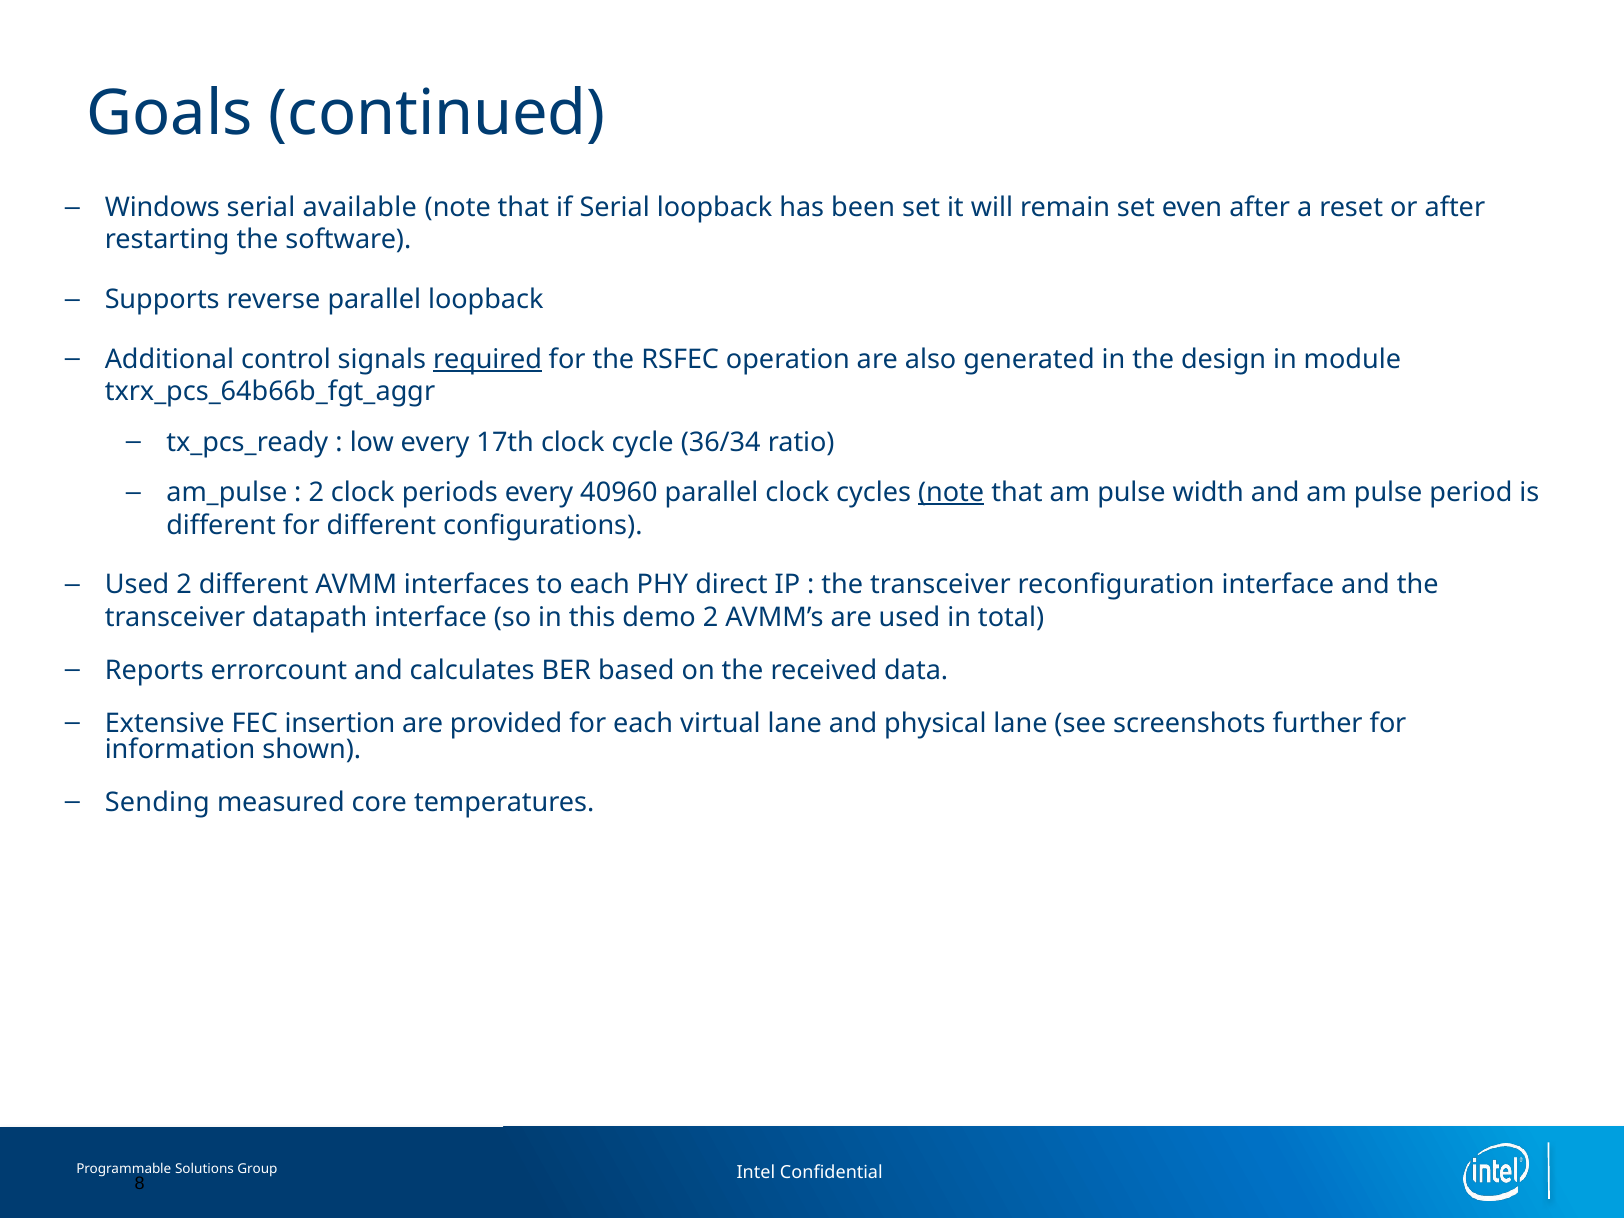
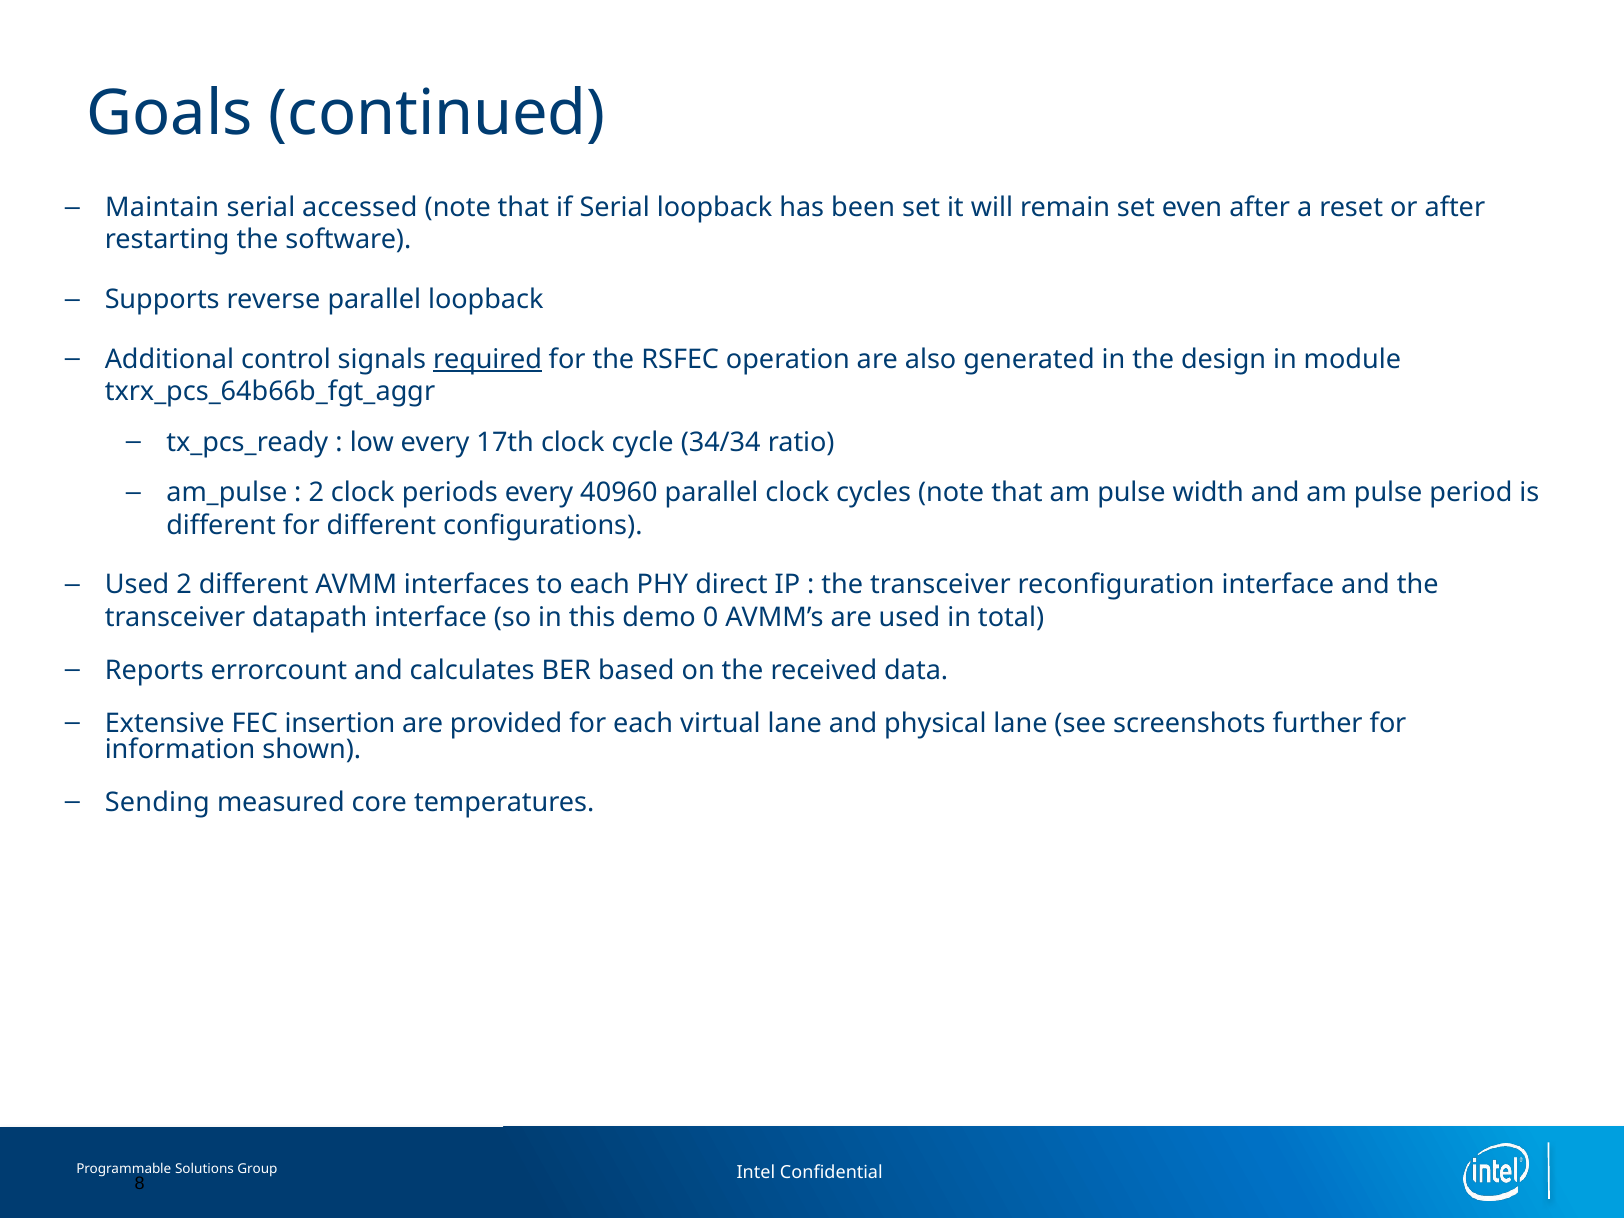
Windows: Windows -> Maintain (162, 208)
available: available -> accessed (360, 208)
36/34: 36/34 -> 34/34 (721, 442)
note underline: present -> none (951, 493)
demo 2: 2 -> 0 (711, 617)
